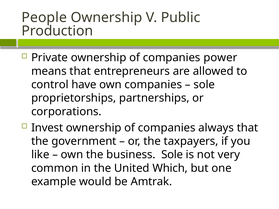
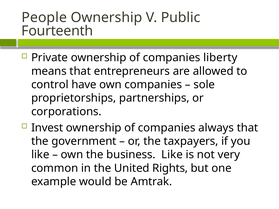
Production: Production -> Fourteenth (57, 31)
power: power -> liberty (220, 58)
business Sole: Sole -> Like (172, 155)
Which: Which -> Rights (170, 168)
